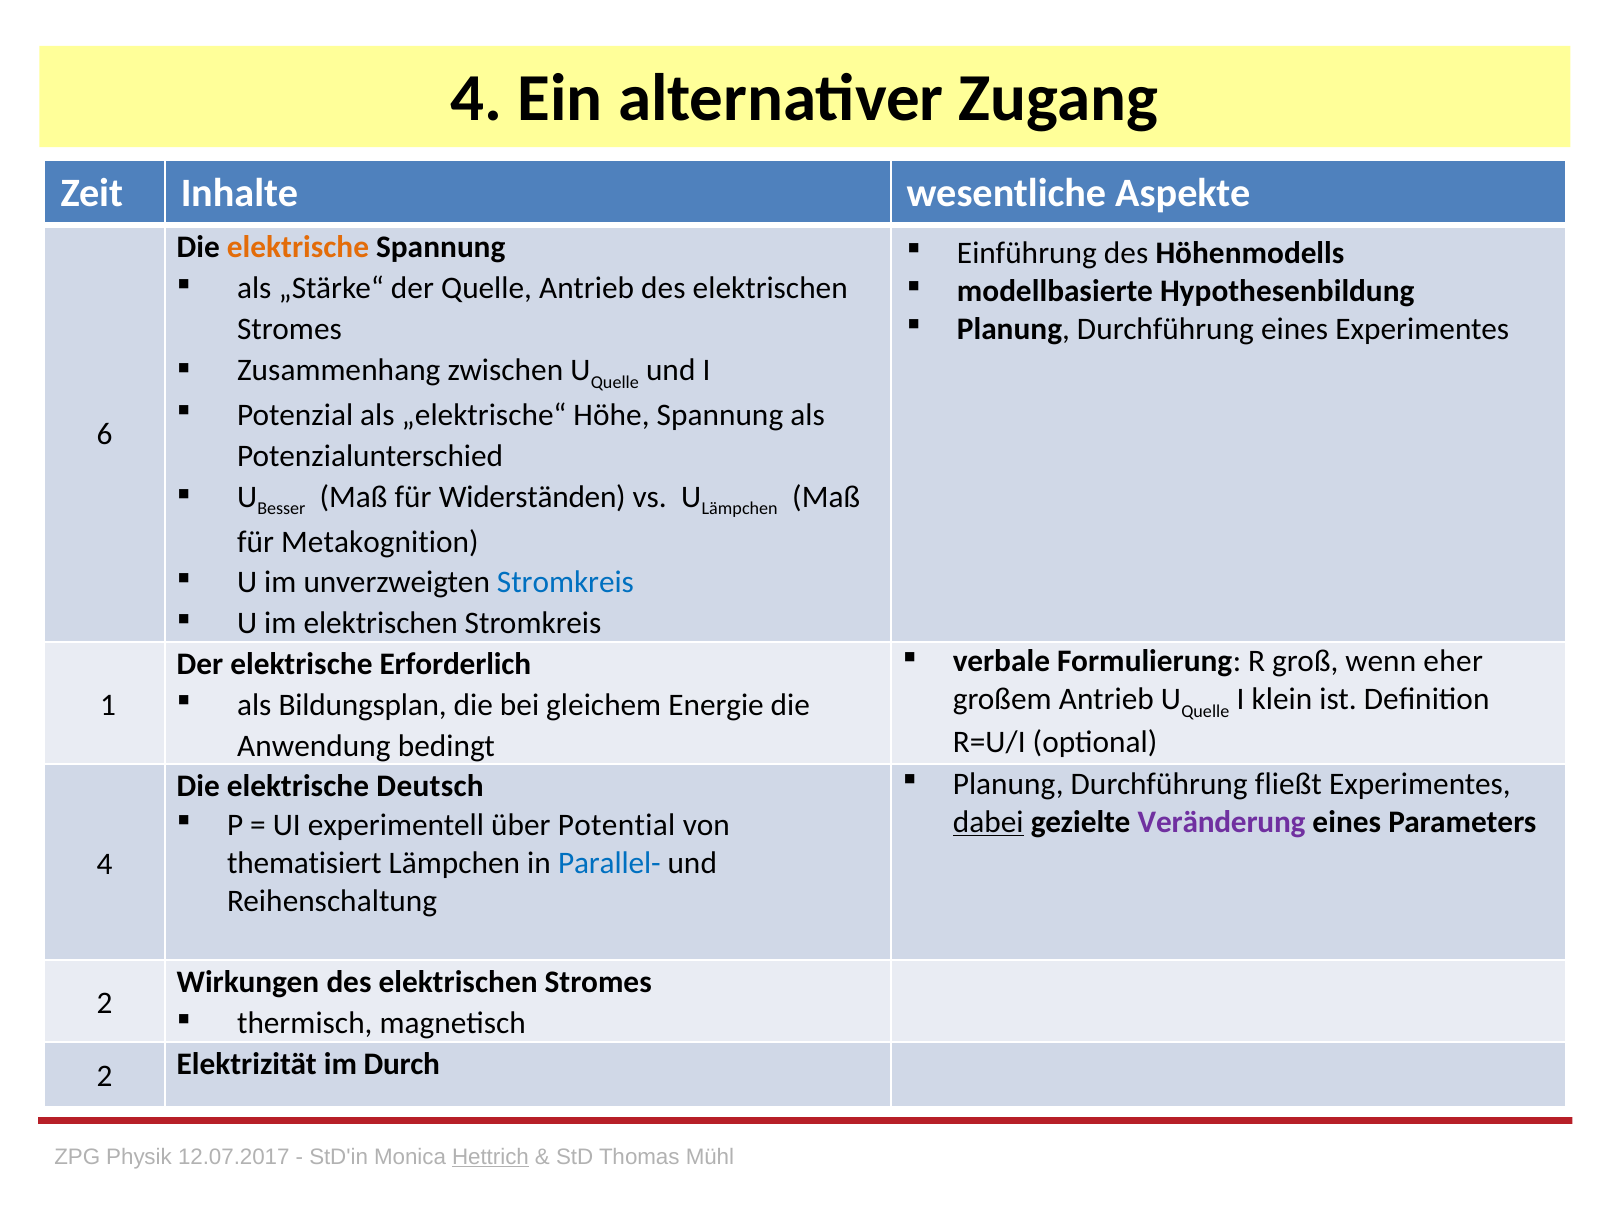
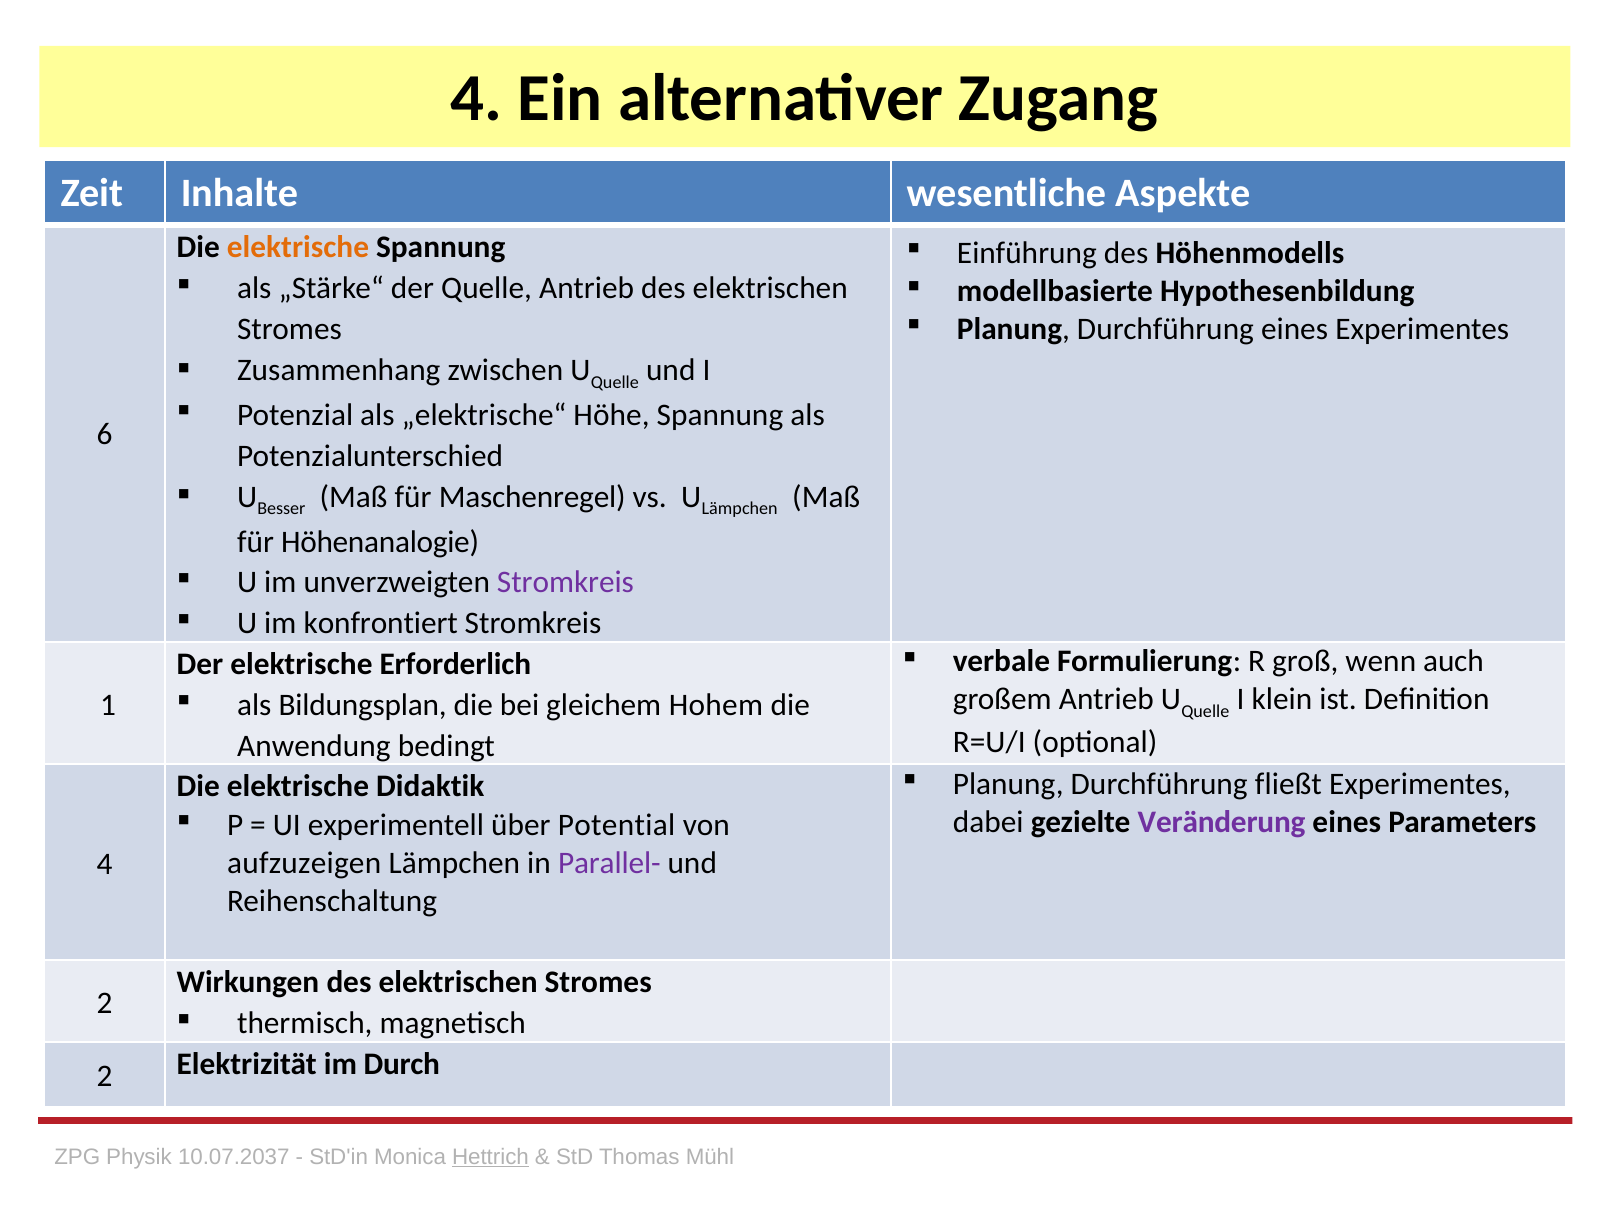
Widerständen: Widerständen -> Maschenregel (532, 497)
Metakognition: Metakognition -> Höhenanalogie (380, 542)
Stromkreis colour: blue -> purple (565, 582)
im elektrischen: elektrischen -> konfrontiert (381, 623)
eher: eher -> auch (1453, 661)
Energie: Energie -> Hohem (716, 705)
Deutsch: Deutsch -> Didaktik (430, 786)
dabei underline: present -> none (988, 822)
thematisiert: thematisiert -> aufzuzeigen (304, 862)
Parallel- colour: blue -> purple (609, 862)
12.07.2017: 12.07.2017 -> 10.07.2037 (234, 1156)
